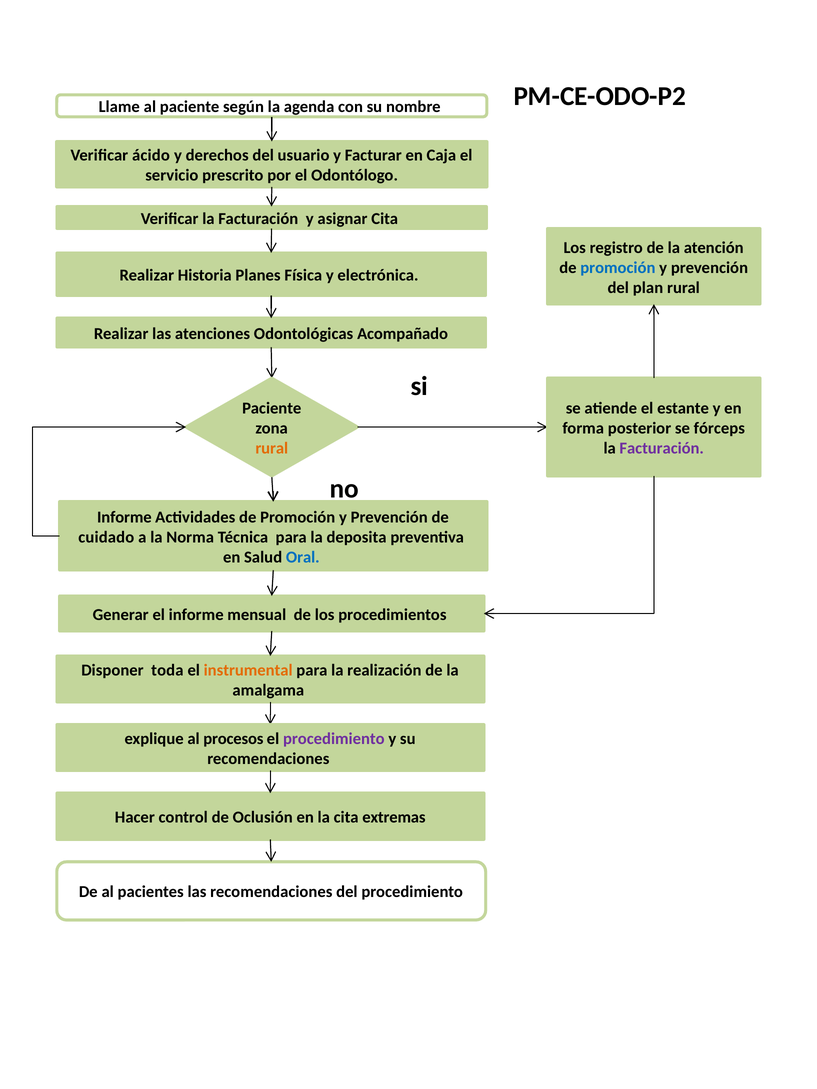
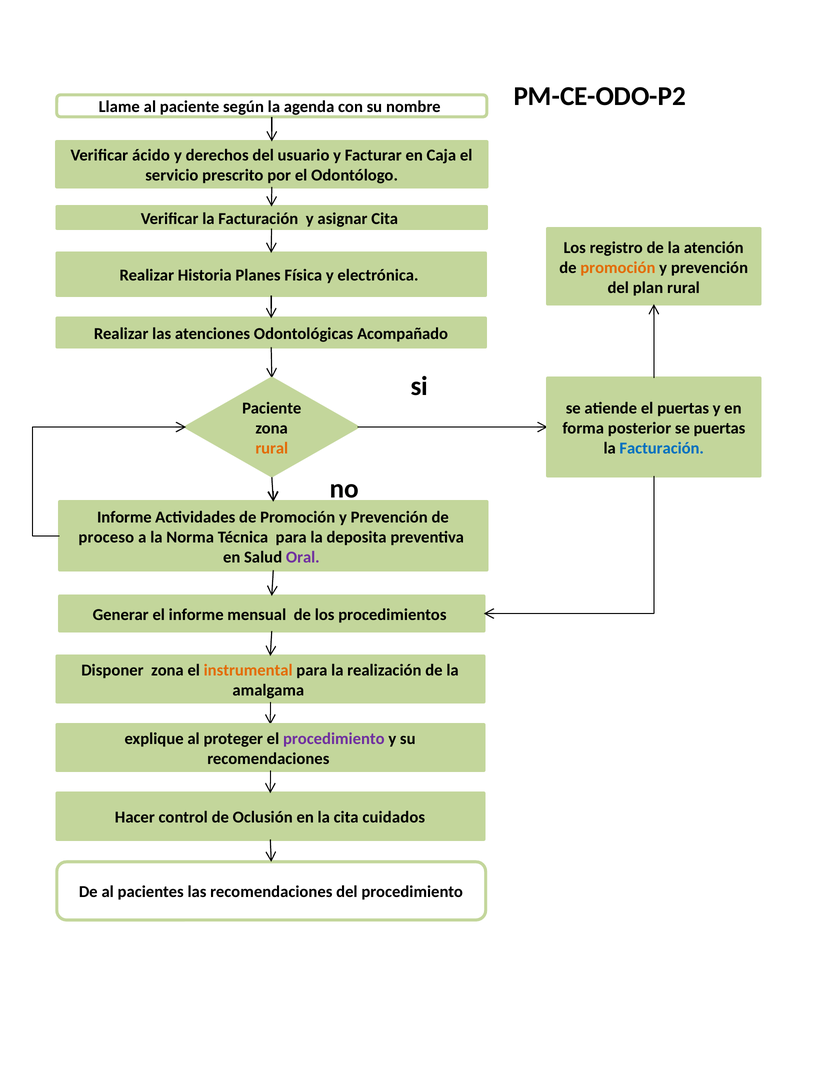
promoción colour: blue -> orange (618, 268)
el estante: estante -> puertas (683, 408)
se fórceps: fórceps -> puertas (719, 428)
Facturación colour: purple -> blue (662, 448)
cuidado: cuidado -> proceso (106, 537)
Oral colour: blue -> purple (303, 557)
Disponer toda: toda -> zona (167, 670)
procesos: procesos -> proteger (233, 739)
extremas: extremas -> cuidados (394, 818)
